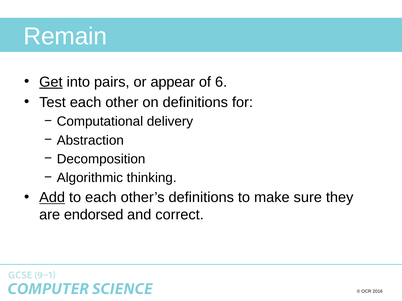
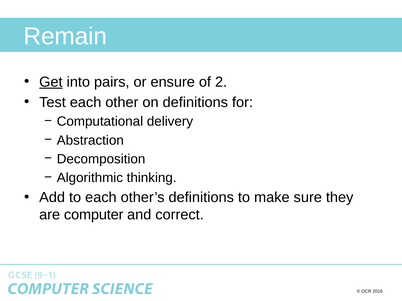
appear: appear -> ensure (173, 82)
6: 6 -> 2 (221, 82)
Add underline: present -> none (52, 198)
endorsed: endorsed -> computer (94, 215)
